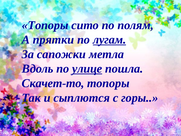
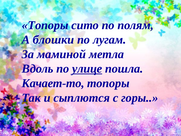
прятки: прятки -> блошки (53, 40)
лугам underline: present -> none (109, 40)
сапожки: сапожки -> маминой (61, 54)
Скачет-то: Скачет-то -> Качает-то (53, 83)
